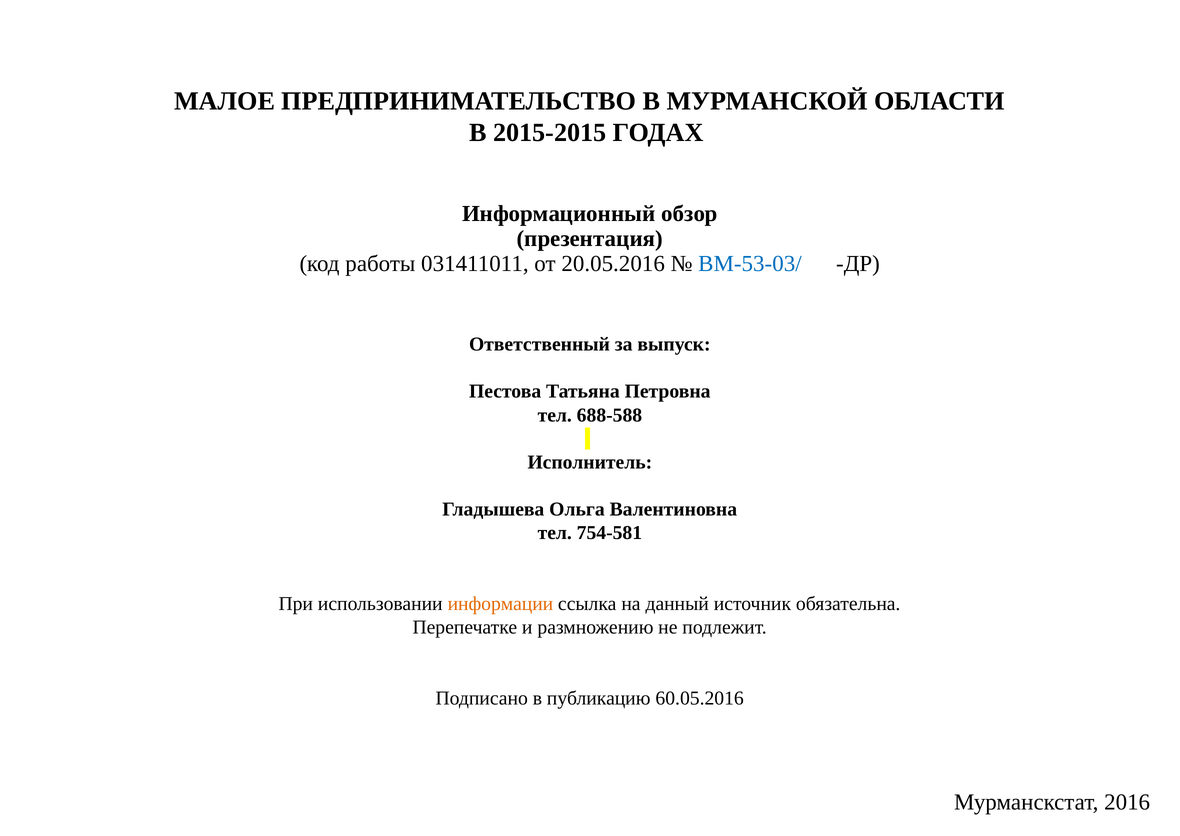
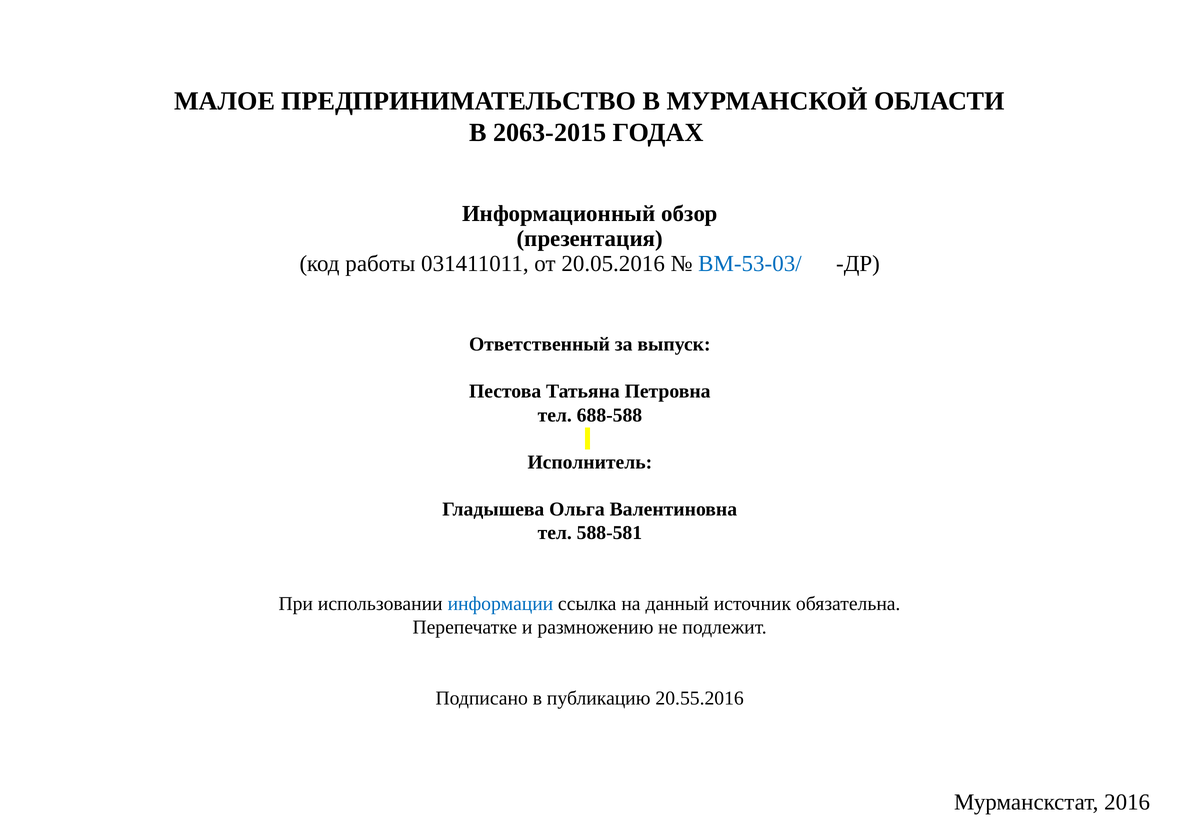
2015-2015: 2015-2015 -> 2063-2015 (550, 133)
754-581: 754-581 -> 588-581 (609, 533)
информации colour: orange -> blue (500, 604)
60.05.2016: 60.05.2016 -> 20.55.2016 (700, 698)
